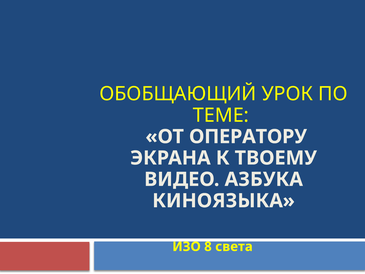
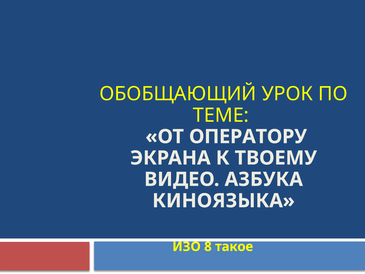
света: света -> такое (234, 246)
